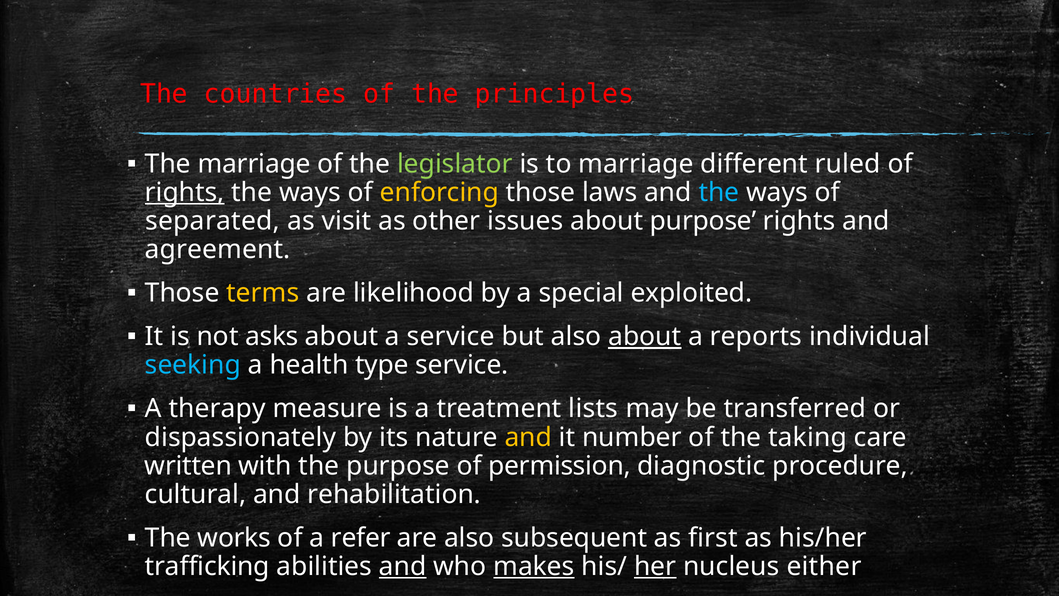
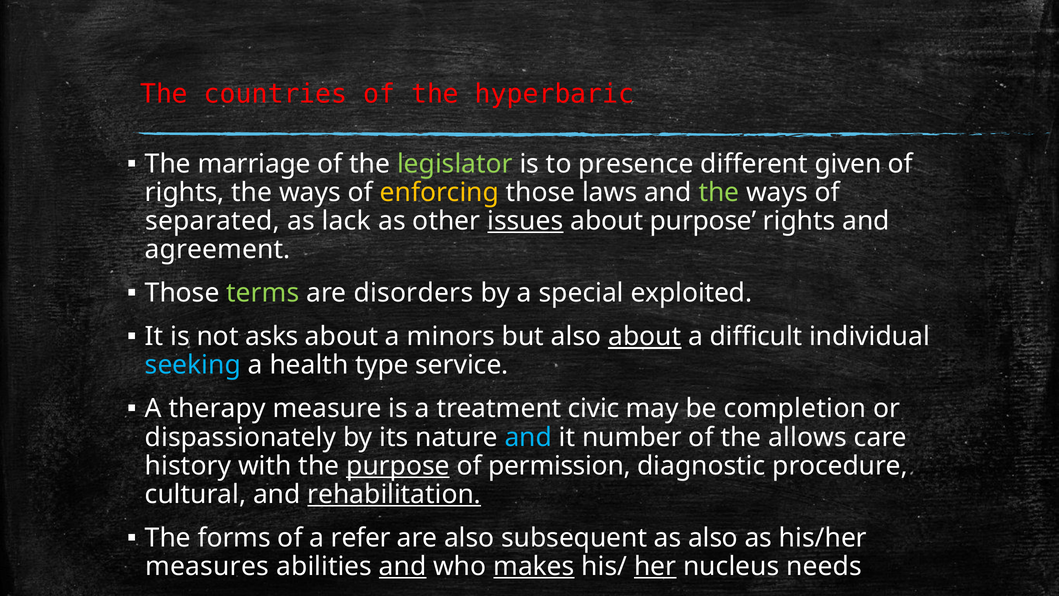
principles: principles -> hyperbaric (555, 94)
to marriage: marriage -> presence (636, 164)
ruled: ruled -> given (848, 164)
rights underline: present -> none (185, 192)
the colour: light blue -> light green (719, 192)
visit: visit -> lack (346, 221)
issues underline: none -> present (525, 221)
terms colour: yellow -> light green (263, 293)
likelihood: likelihood -> disorders (413, 293)
a service: service -> minors (451, 336)
reports: reports -> difficult (756, 336)
lists: lists -> civic (594, 408)
transferred: transferred -> completion (795, 408)
and colour: yellow -> light blue (528, 437)
taking: taking -> allows (808, 437)
written: written -> history (188, 466)
purpose underline: none -> present (398, 466)
rehabilitation underline: none -> present (394, 494)
works: works -> forms (234, 538)
as ﬁrst: ﬁrst -> also (713, 538)
trafficking: trafficking -> measures (207, 566)
either: either -> needs (824, 566)
